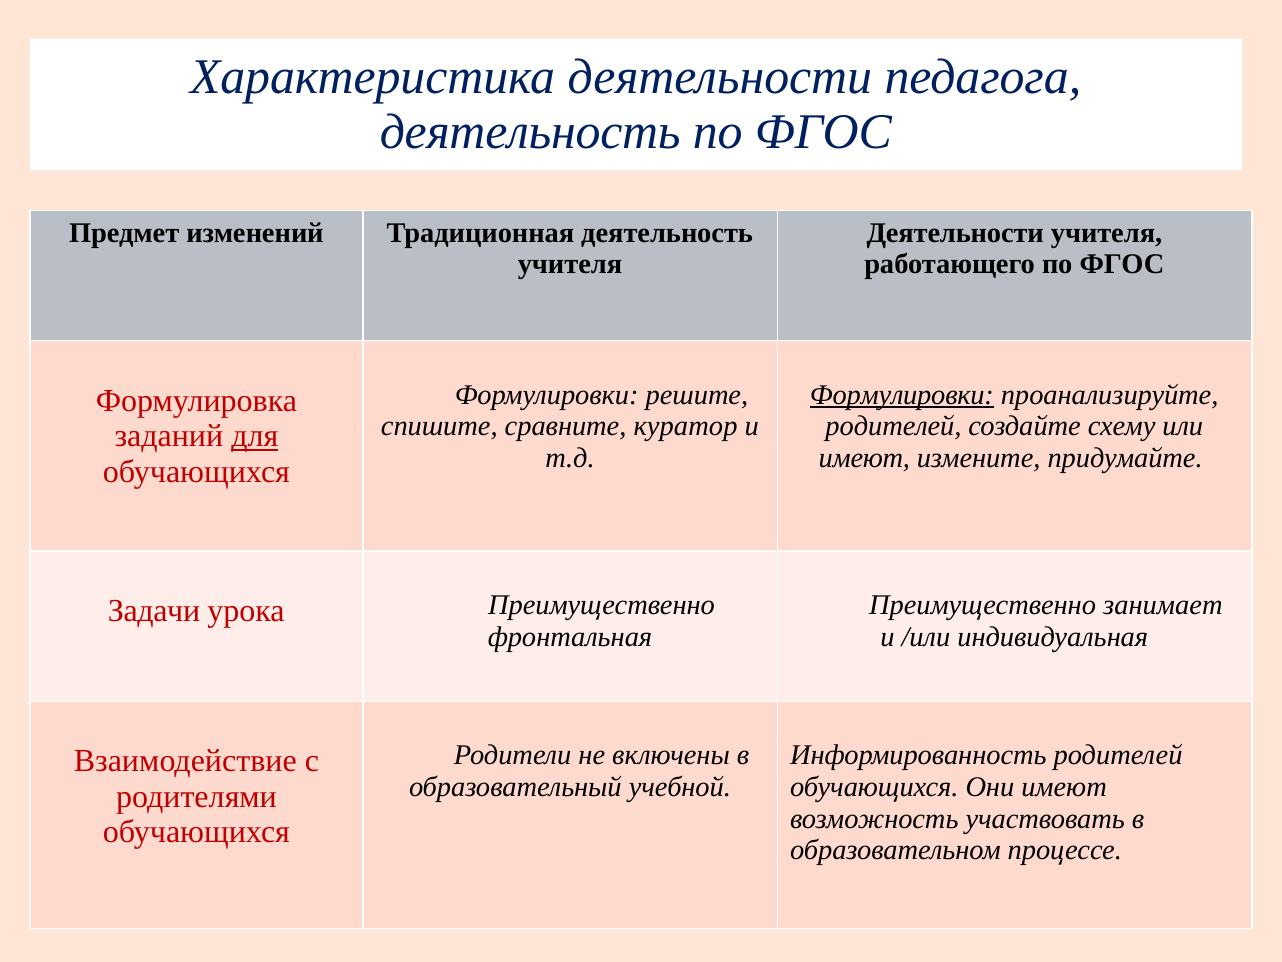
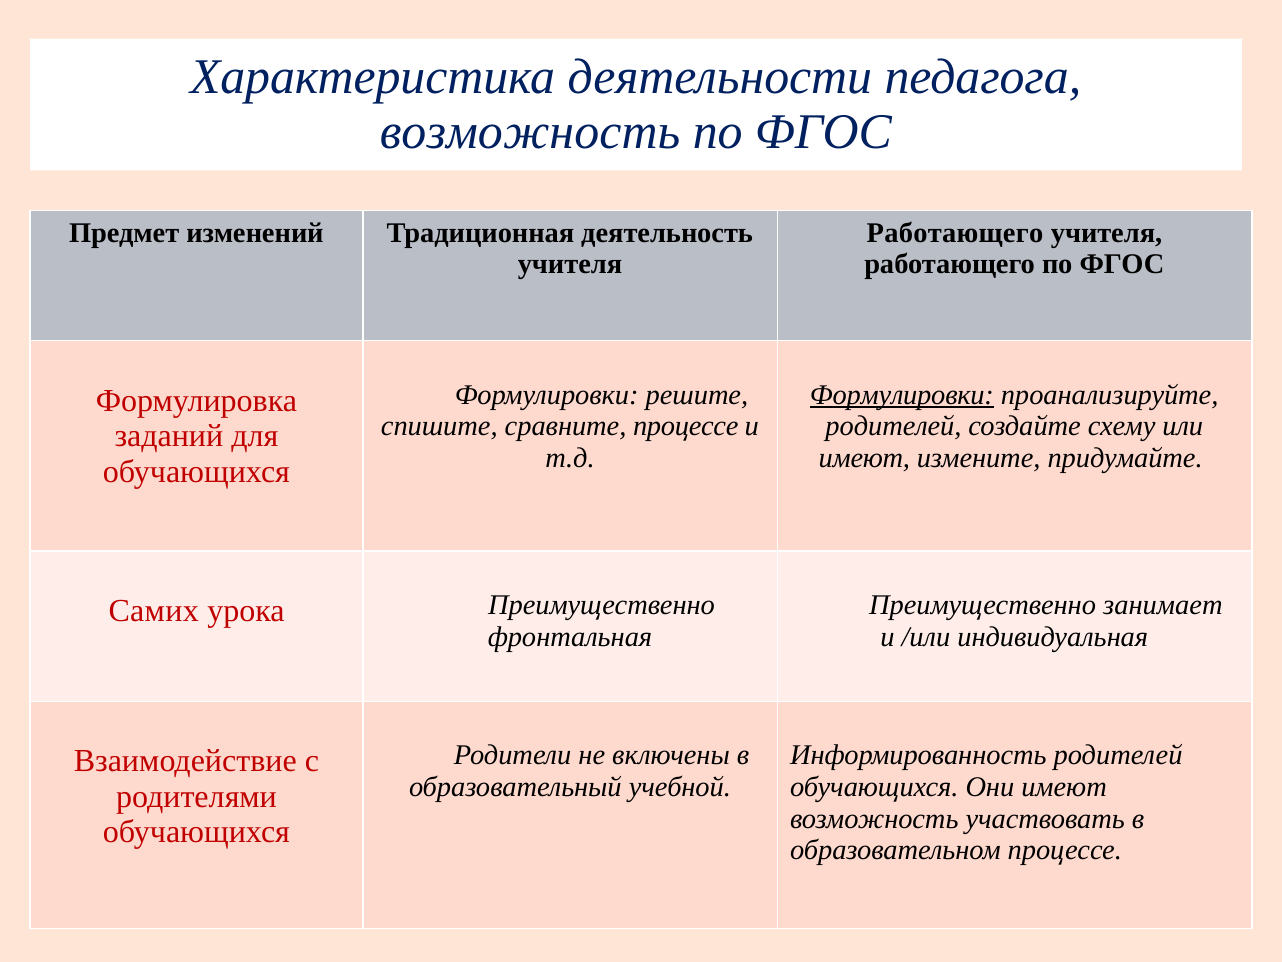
деятельность: деятельность -> возможность (530, 132)
Деятельности: Деятельности -> Работающего (955, 233)
сравните куратор: куратор -> процессе (686, 426)
для underline: present -> none (255, 436)
Задачи: Задачи -> Самих (154, 611)
